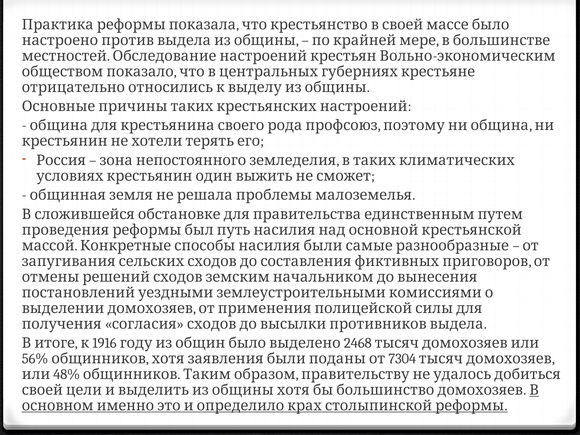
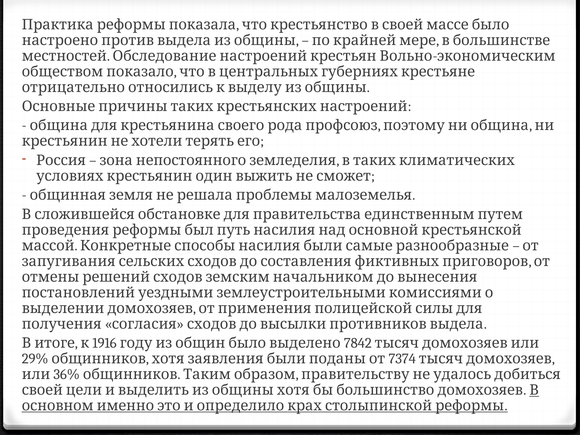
2468: 2468 -> 7842 (358, 343)
56%: 56% -> 29% (35, 359)
7304: 7304 -> 7374 (402, 359)
48%: 48% -> 36% (67, 374)
